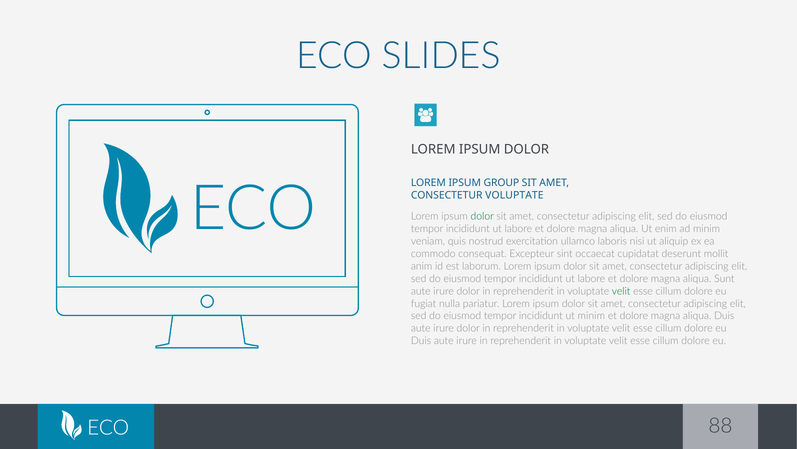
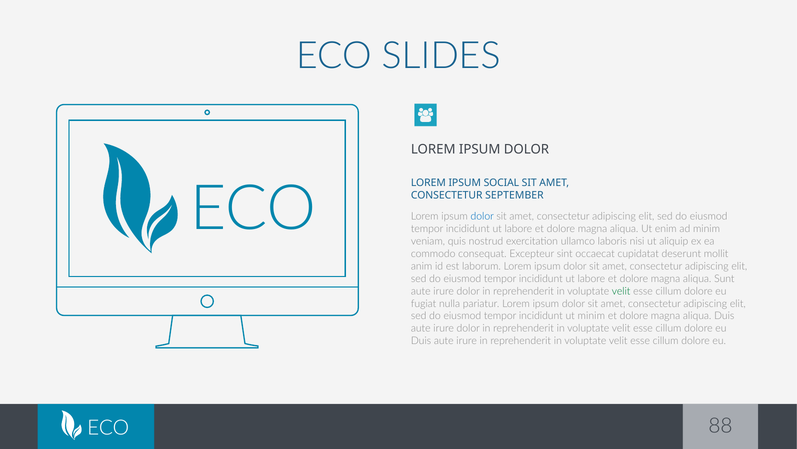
GROUP: GROUP -> SOCIAL (501, 182)
dolor colour: green -> blue (482, 216)
CONSECTETUR VOLUPTATE: VOLUPTATE -> SEPTEMBER (514, 195)
